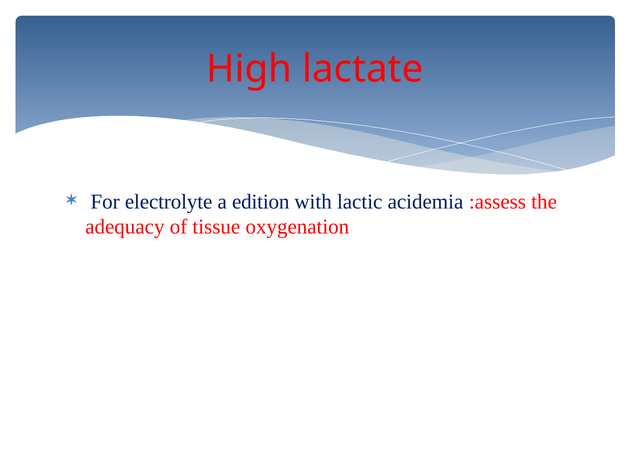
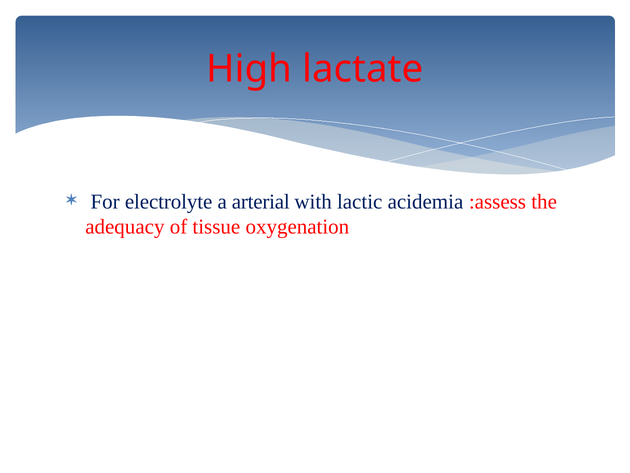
edition: edition -> arterial (261, 202)
